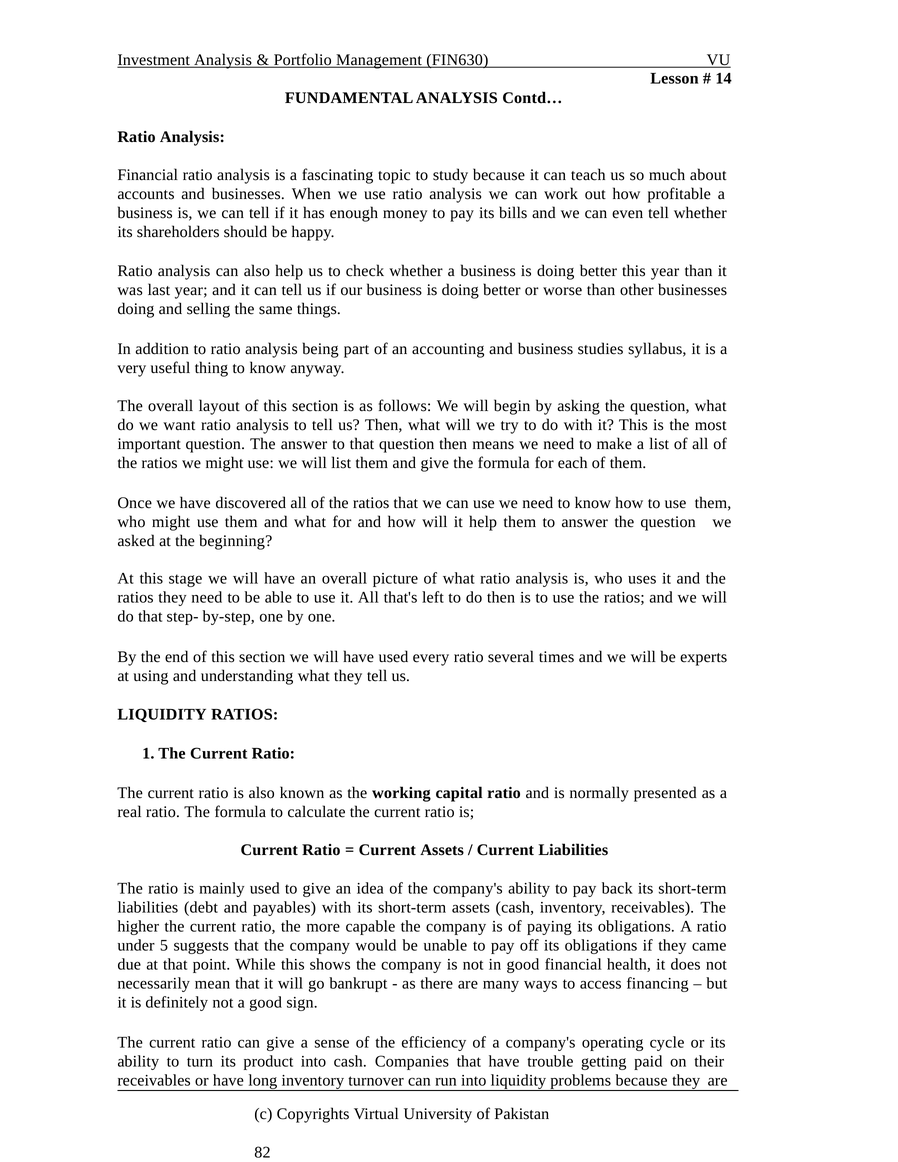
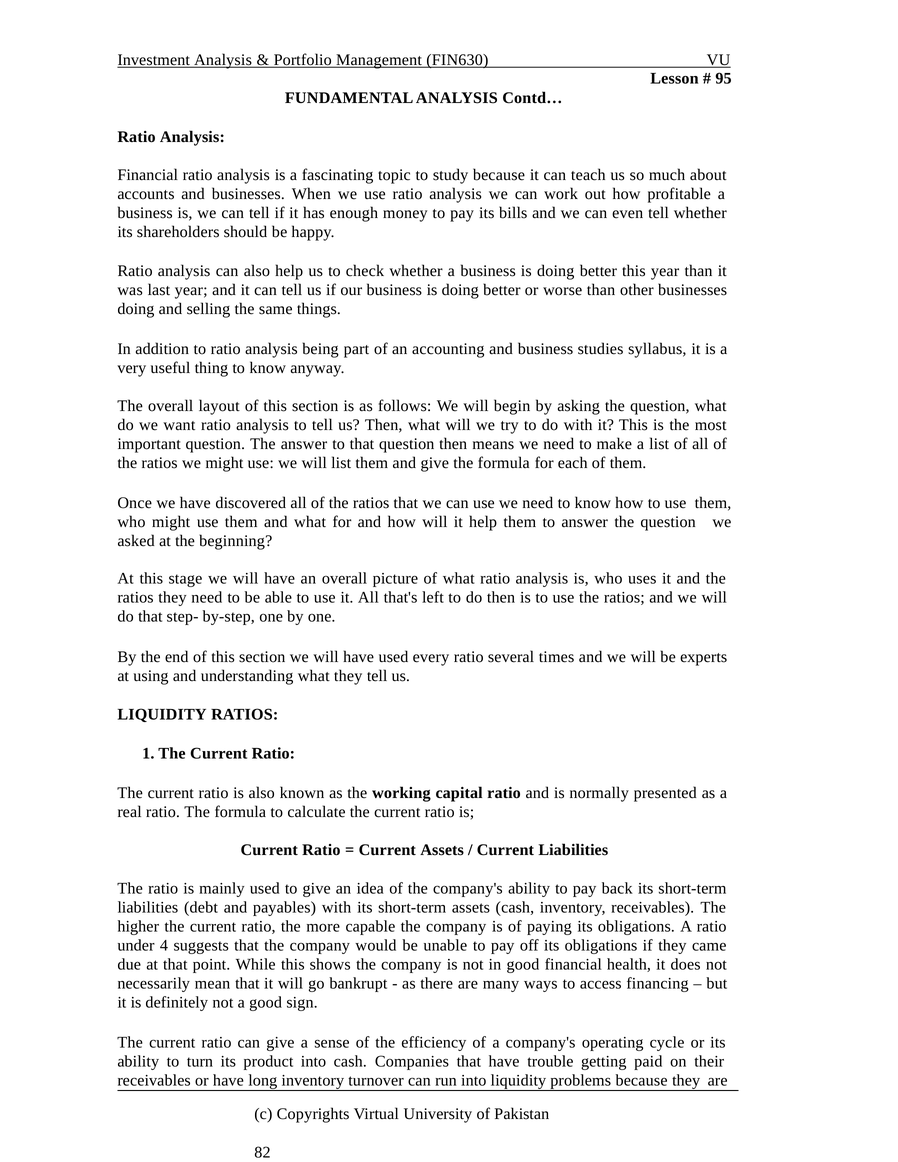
14: 14 -> 95 (724, 79)
5: 5 -> 4 (164, 945)
